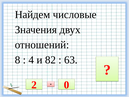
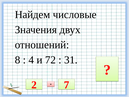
82: 82 -> 72 (50, 60)
63: 63 -> 31 (71, 60)
0: 0 -> 7 (67, 85)
